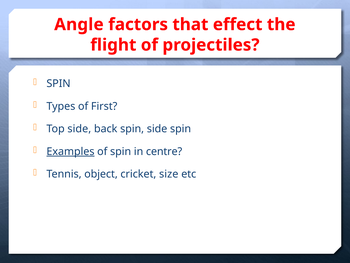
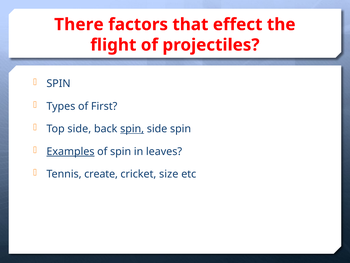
Angle: Angle -> There (79, 24)
spin underline: none -> present (132, 129)
centre: centre -> leaves (164, 151)
object: object -> create (101, 174)
